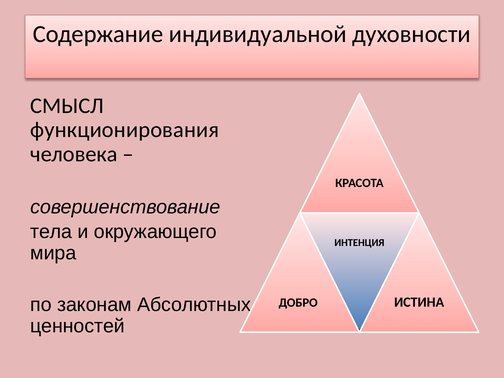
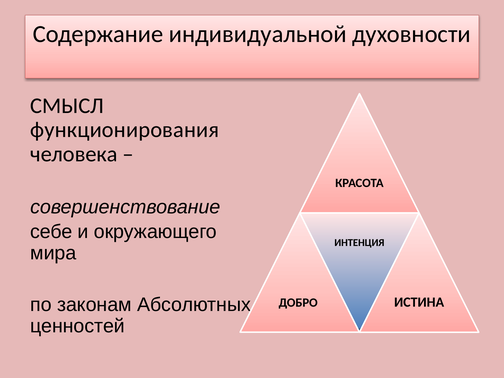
тела: тела -> себе (51, 232)
